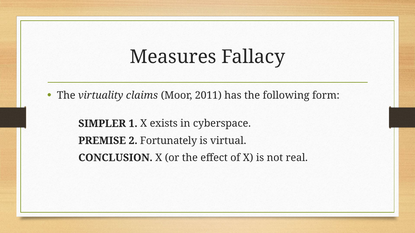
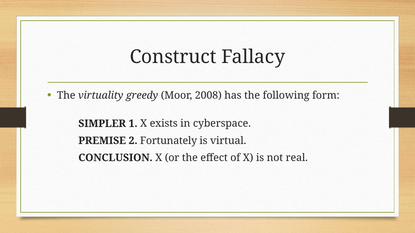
Measures: Measures -> Construct (173, 57)
claims: claims -> greedy (142, 96)
2011: 2011 -> 2008 (208, 96)
